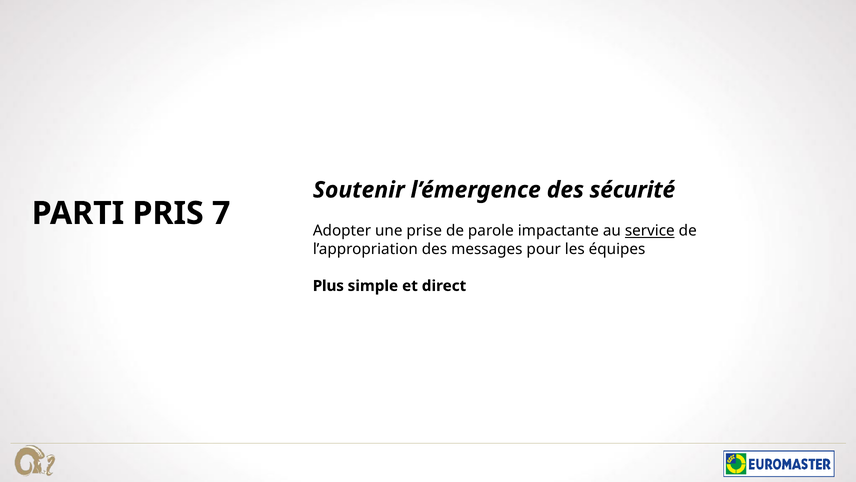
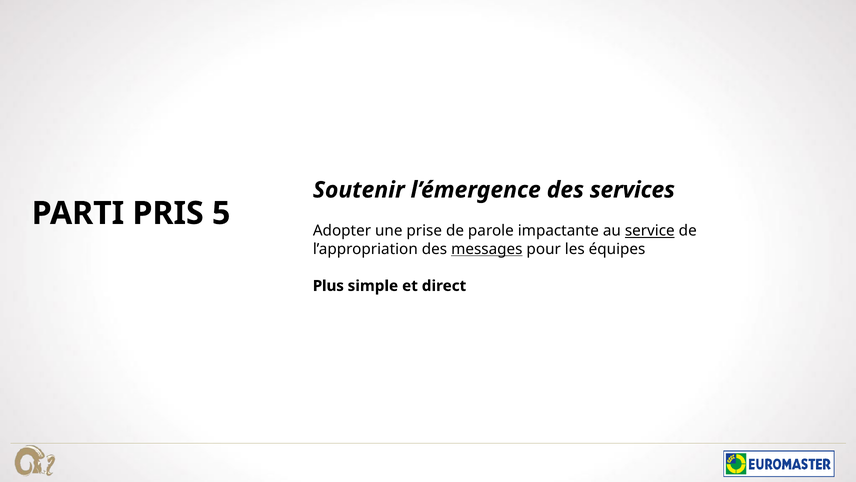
sécurité: sécurité -> services (632, 190)
7: 7 -> 5 (221, 213)
messages underline: none -> present (487, 249)
